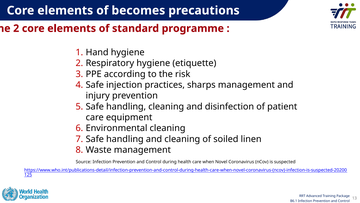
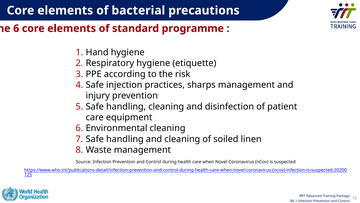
becomes: becomes -> bacterial (138, 10)
2: 2 -> 6 (16, 28)
